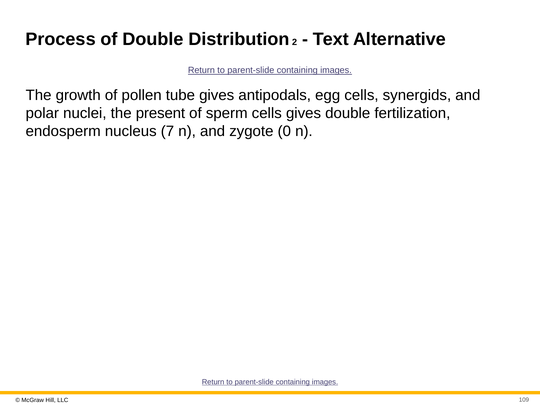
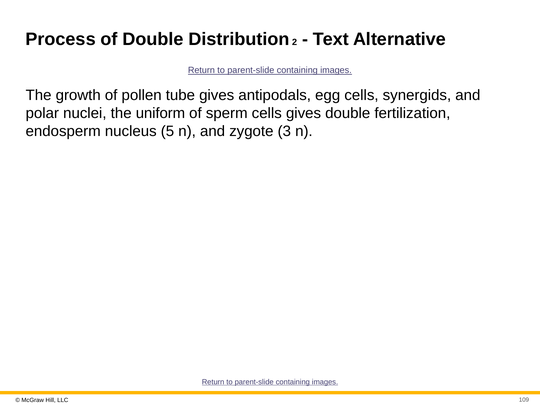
present: present -> uniform (160, 113)
7: 7 -> 5 (167, 131)
0: 0 -> 3 (284, 131)
